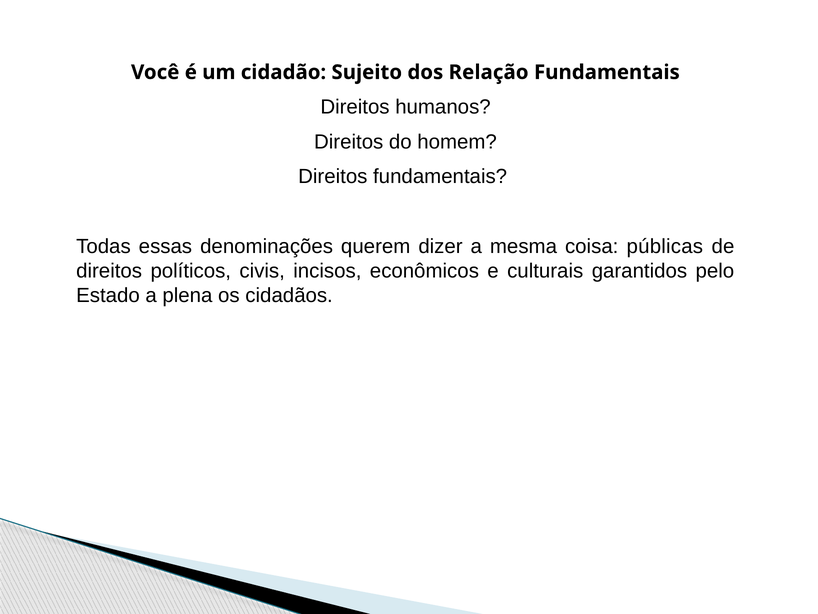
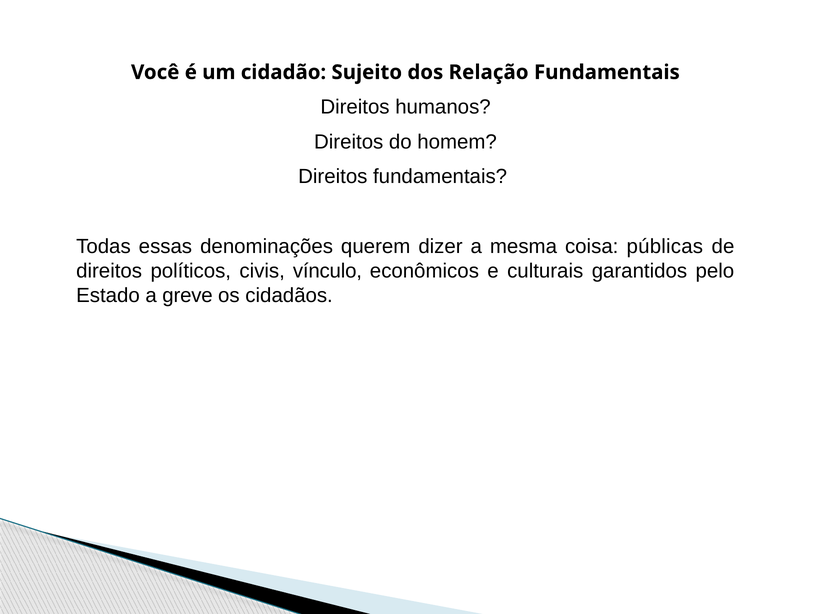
incisos: incisos -> vínculo (327, 271)
plena: plena -> greve (188, 295)
